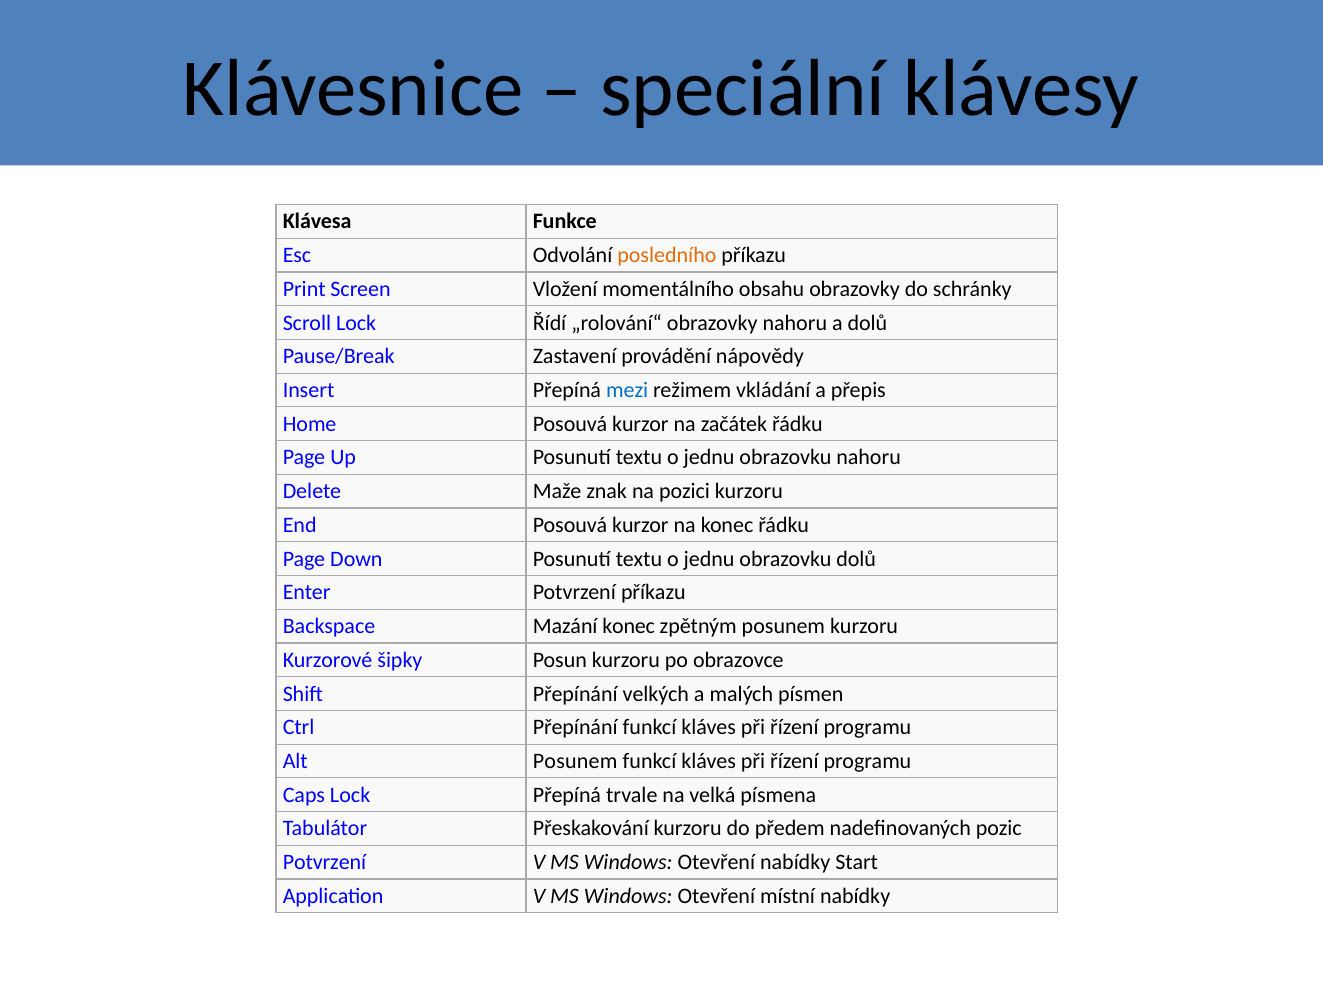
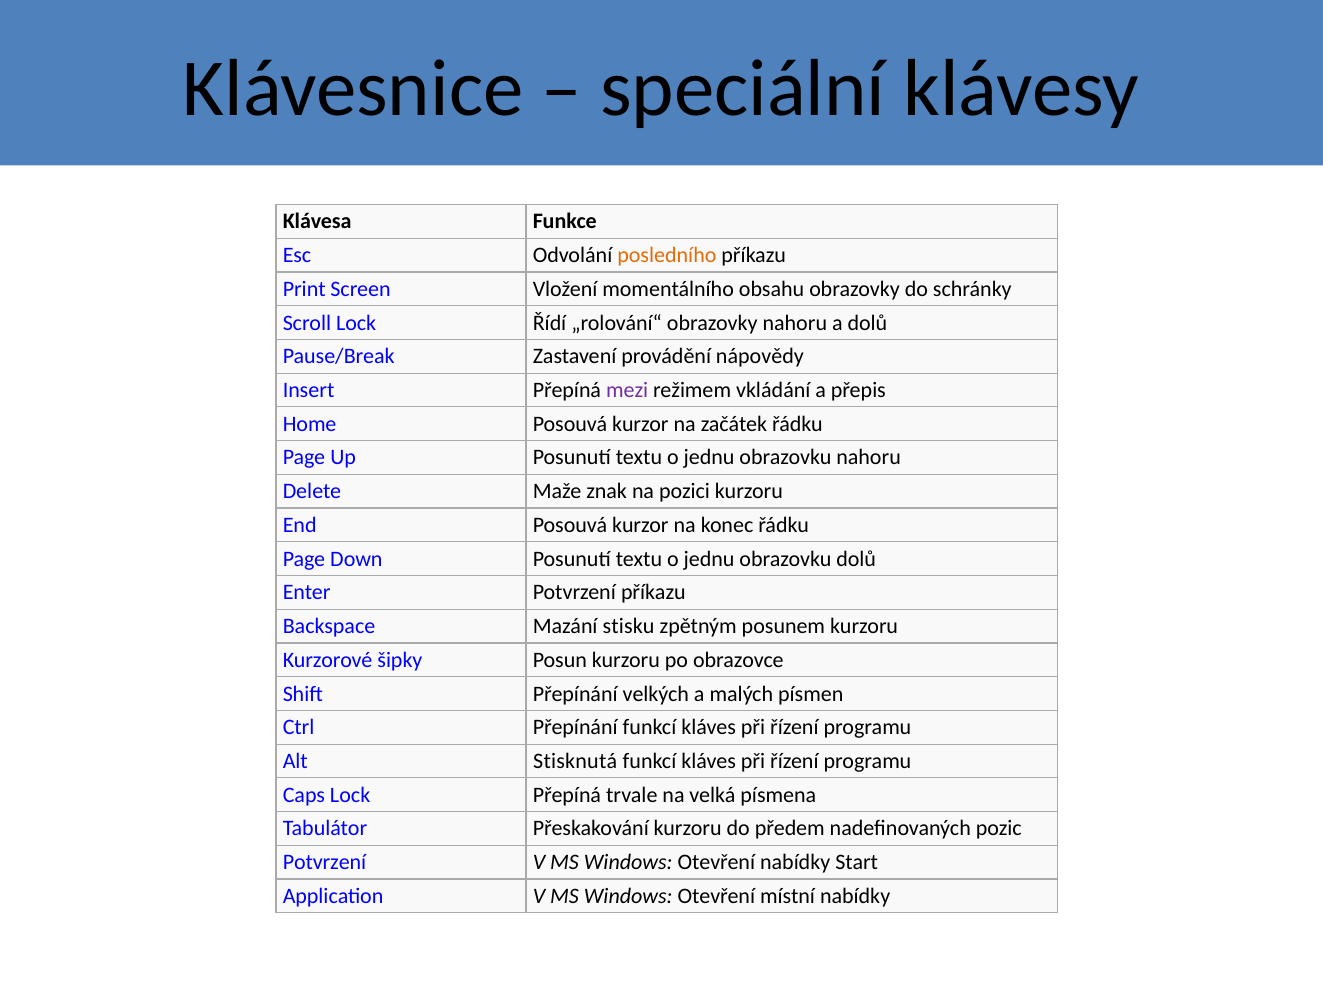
mezi colour: blue -> purple (627, 390)
Mazání konec: konec -> stisku (629, 626)
Alt Posunem: Posunem -> Stisknutá (575, 761)
